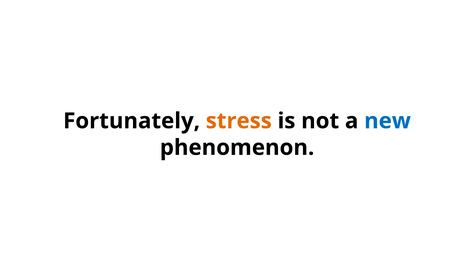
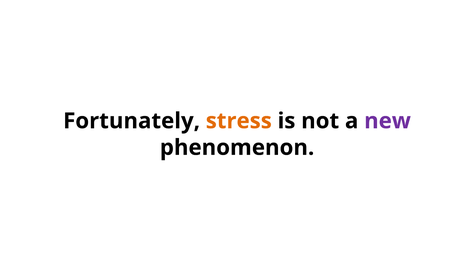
new colour: blue -> purple (387, 121)
